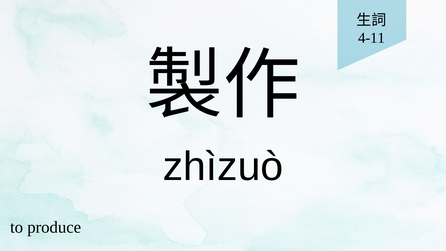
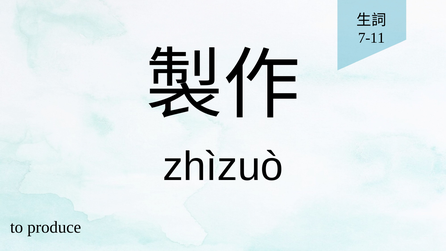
4-11: 4-11 -> 7-11 (371, 38)
